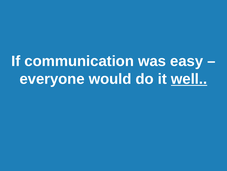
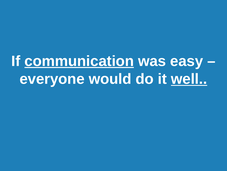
communication underline: none -> present (79, 61)
